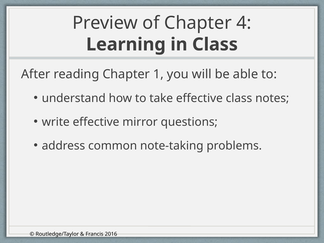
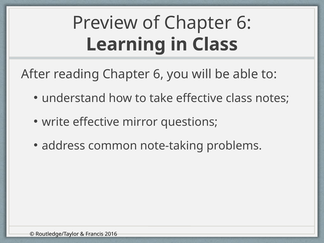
of Chapter 4: 4 -> 6 (244, 23)
reading Chapter 1: 1 -> 6 (158, 74)
